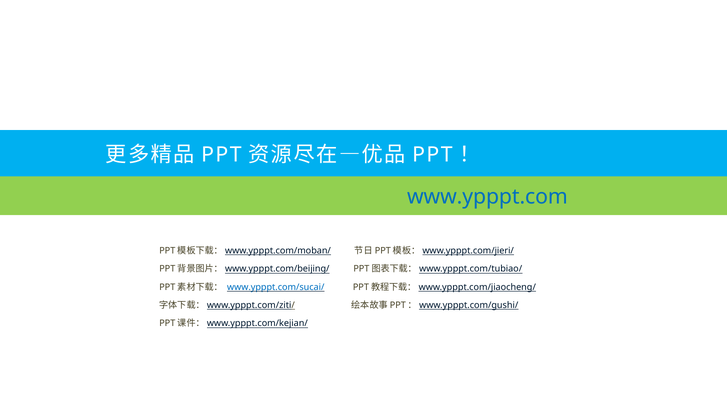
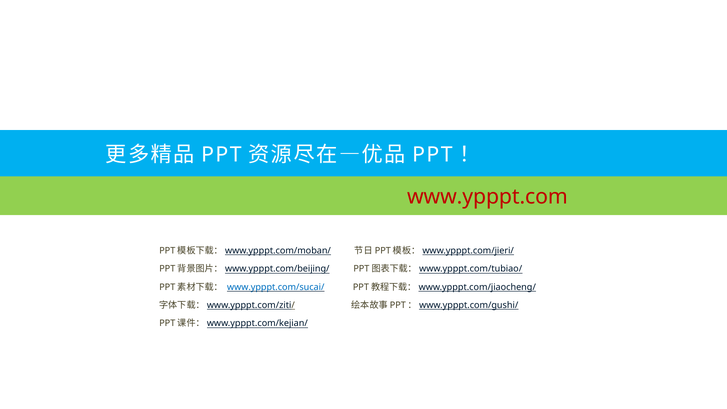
www.ypppt.com colour: blue -> red (487, 197)
